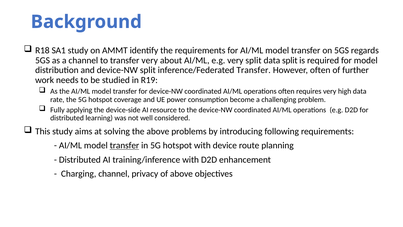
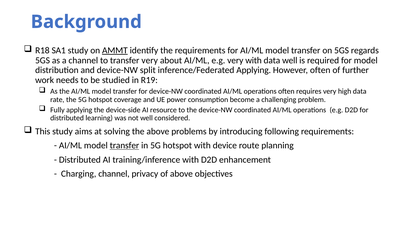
AMMT underline: none -> present (115, 50)
very split: split -> with (254, 60)
data split: split -> well (290, 60)
inference/Federated Transfer: Transfer -> Applying (254, 70)
